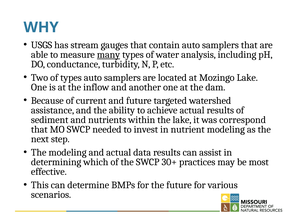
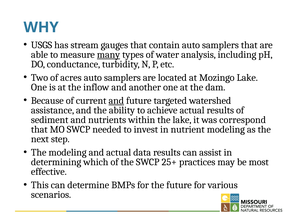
of types: types -> acres (71, 78)
and underline: none -> present (116, 101)
30+: 30+ -> 25+ (169, 162)
